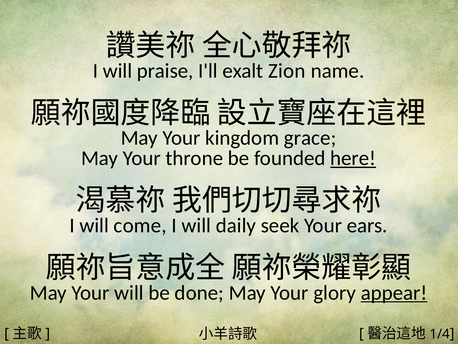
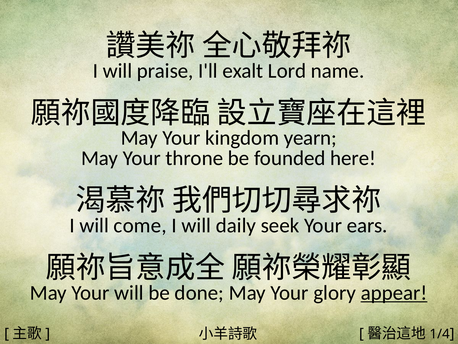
Zion: Zion -> Lord (287, 71)
grace: grace -> yearn (310, 138)
here underline: present -> none (353, 158)
